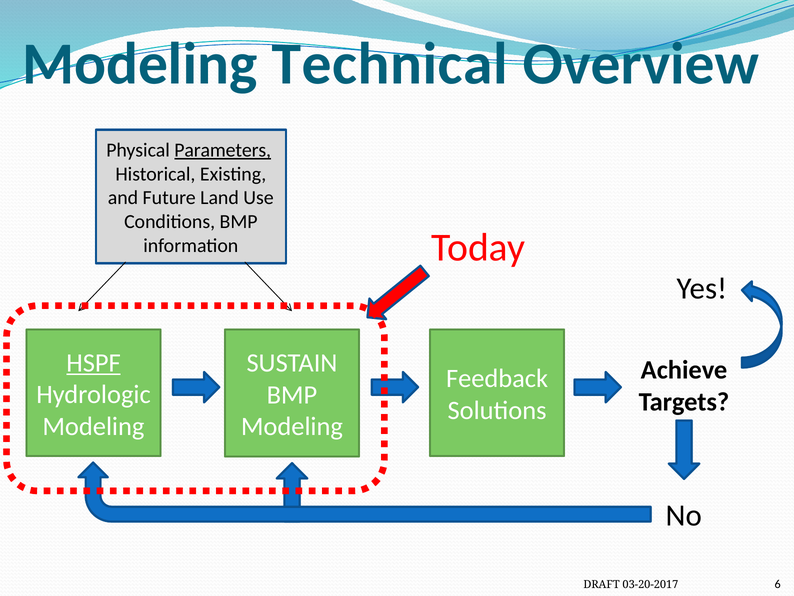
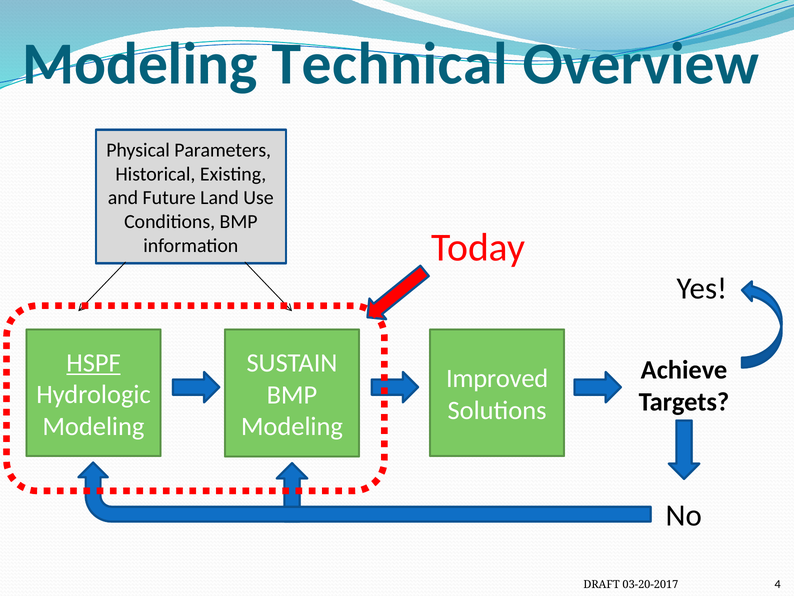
Parameters underline: present -> none (223, 150)
Feedback: Feedback -> Improved (497, 378)
6: 6 -> 4 (778, 584)
